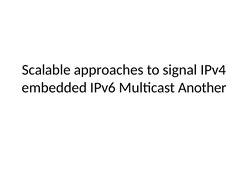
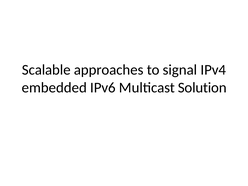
Another: Another -> Solution (202, 88)
